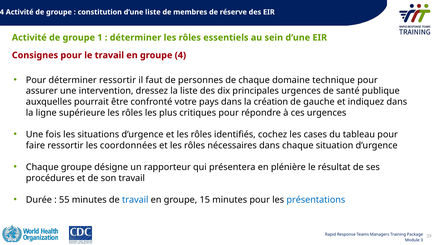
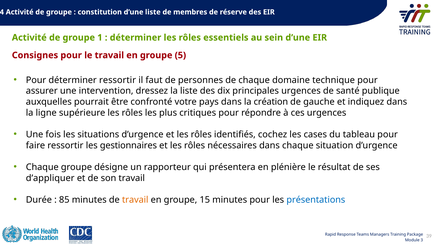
4: 4 -> 5 (180, 55)
coordonnées: coordonnées -> gestionnaires (128, 145)
procédures: procédures -> dʼappliquer (50, 178)
55: 55 -> 85 (64, 200)
travail colour: blue -> orange (135, 200)
